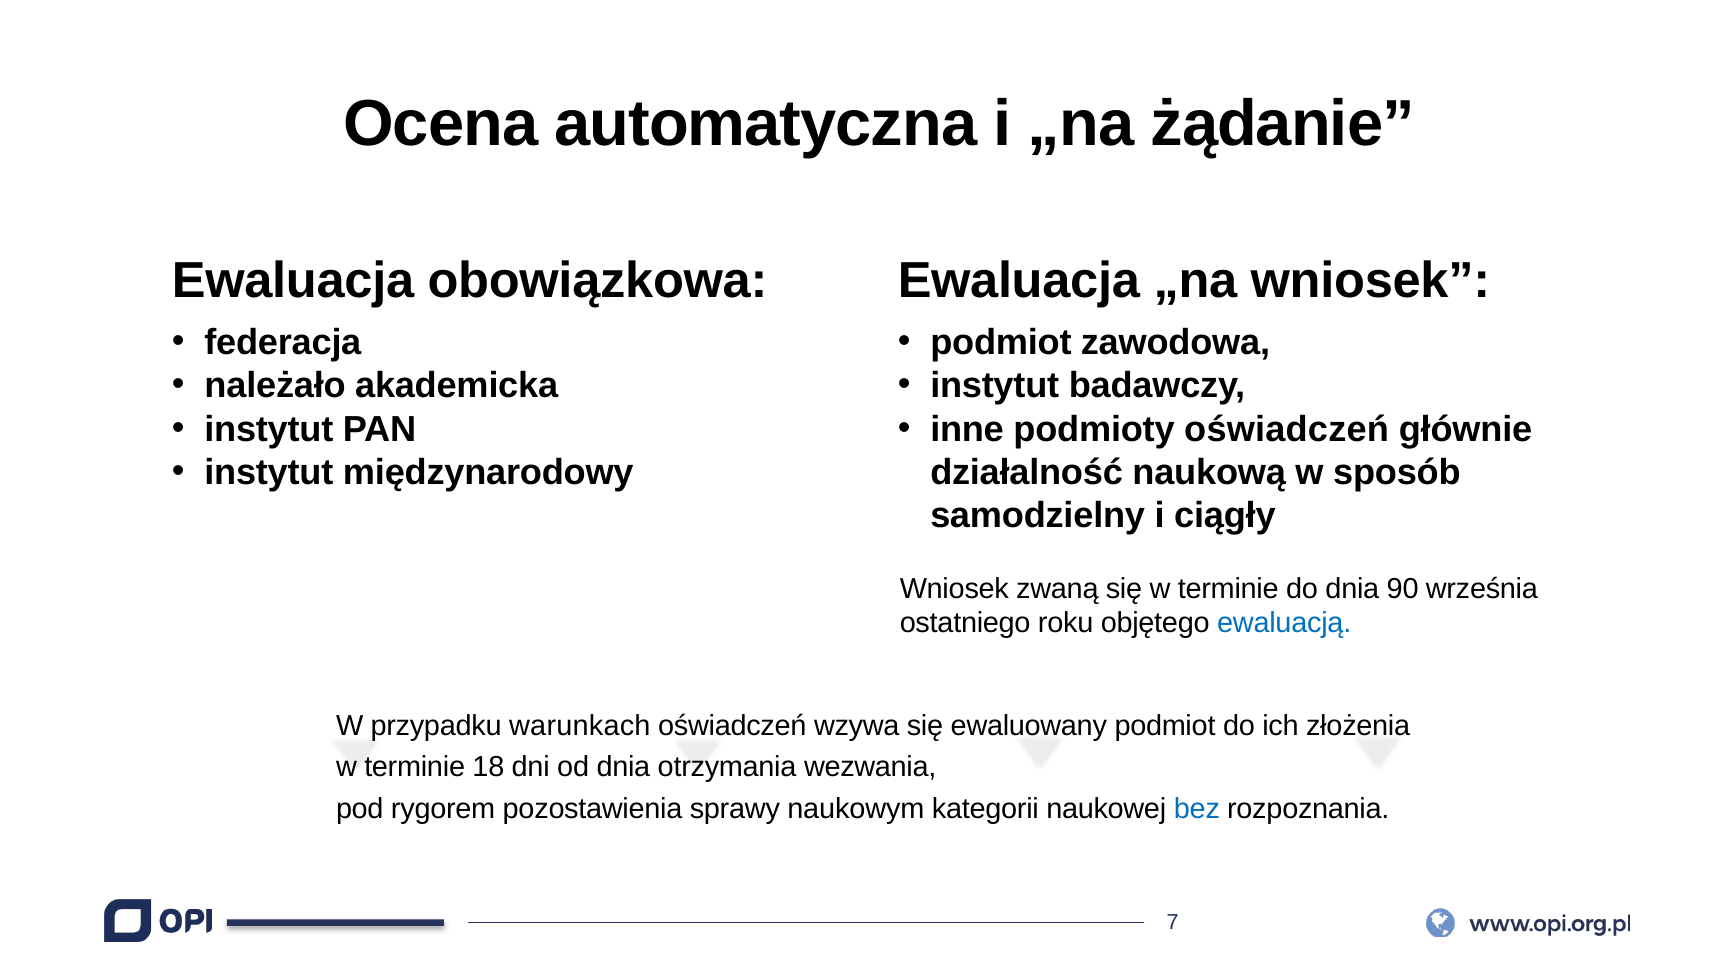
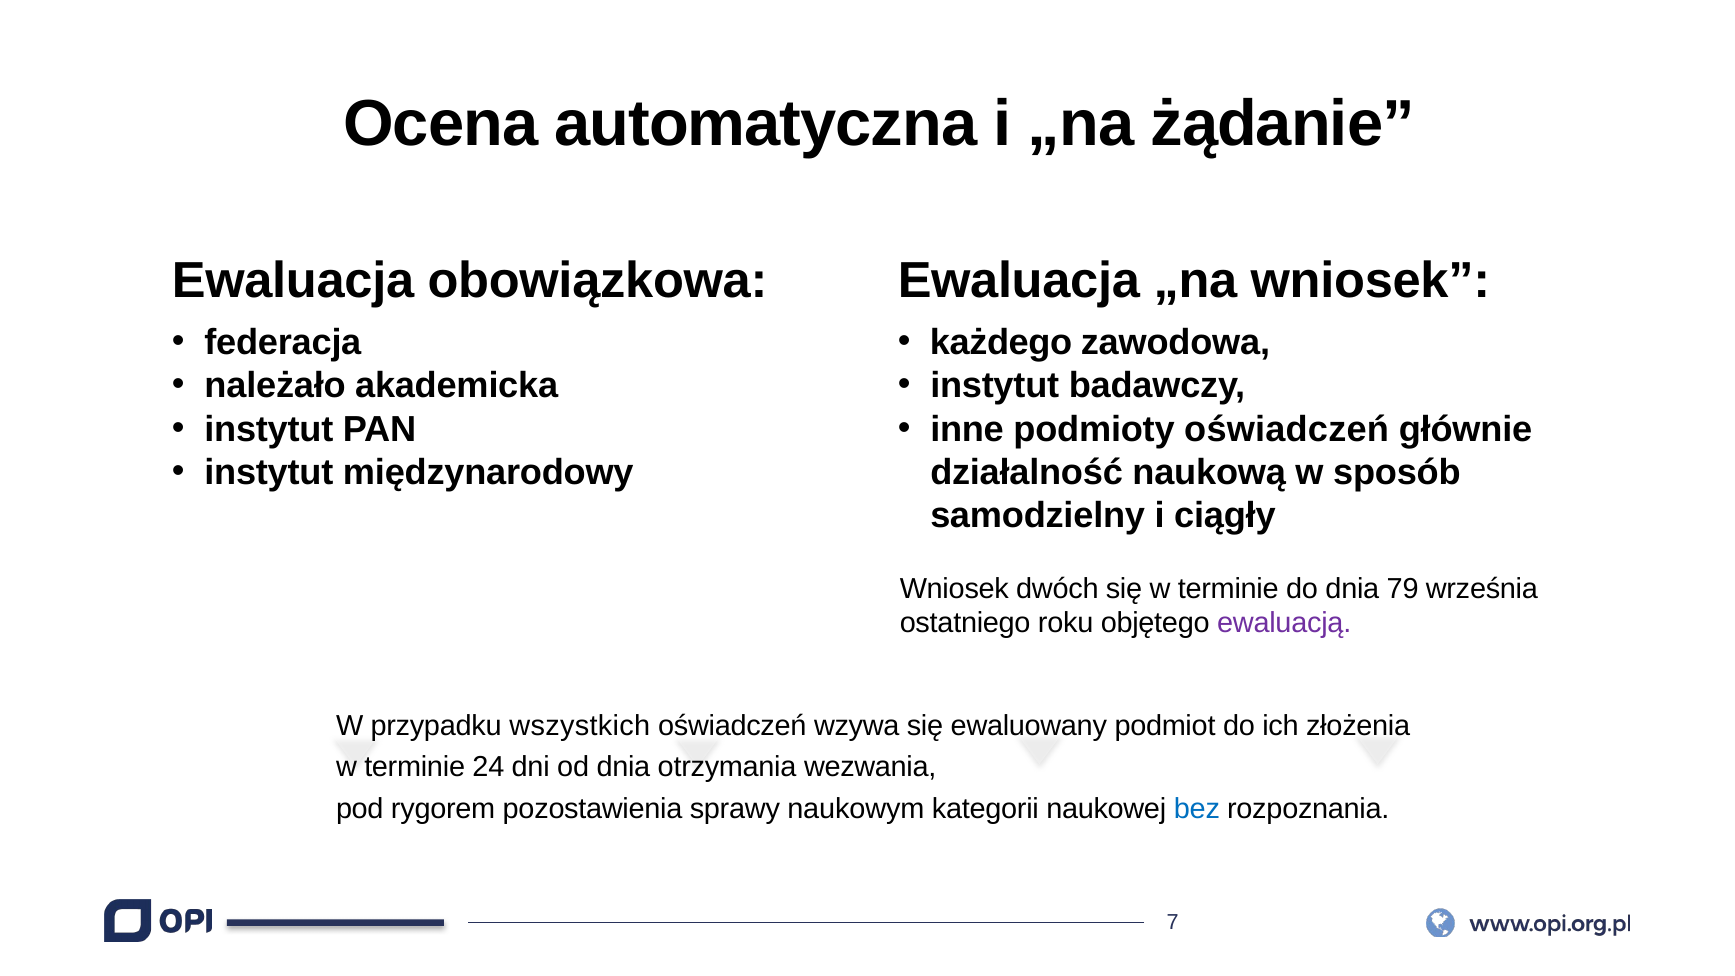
podmiot: podmiot -> każdego (1001, 342)
zwaną: zwaną -> dwóch (1057, 589)
90: 90 -> 79 (1403, 589)
ewaluacją colour: blue -> purple (1284, 623)
warunkach: warunkach -> wszystkich (580, 726)
18: 18 -> 24 (488, 767)
